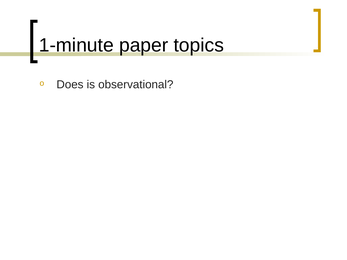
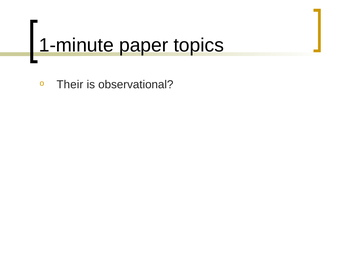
Does: Does -> Their (70, 85)
